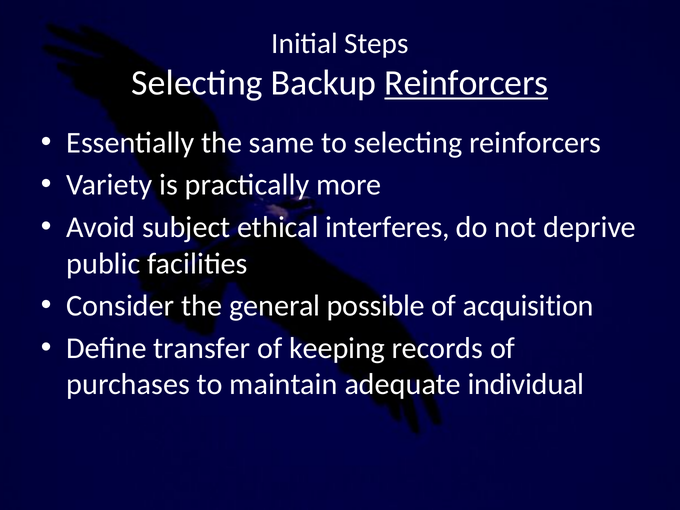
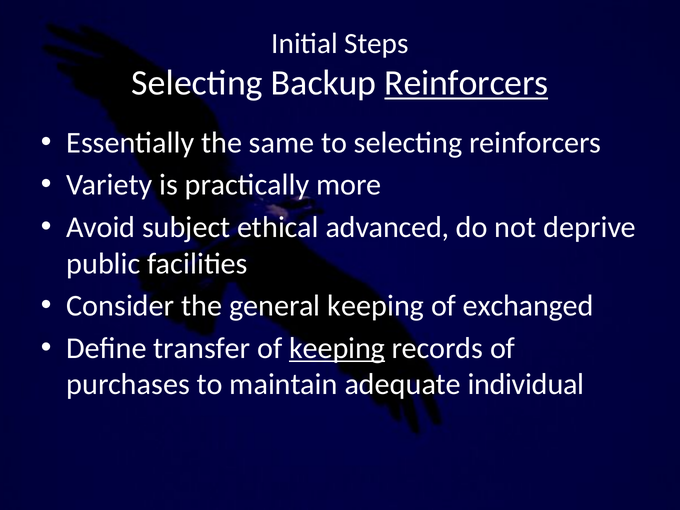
interferes: interferes -> advanced (387, 227)
general possible: possible -> keeping (376, 306)
acquisition: acquisition -> exchanged (528, 306)
keeping underline: none -> present (337, 348)
